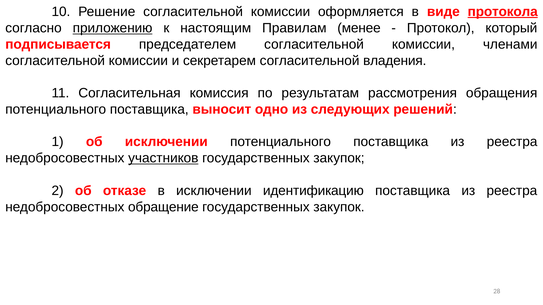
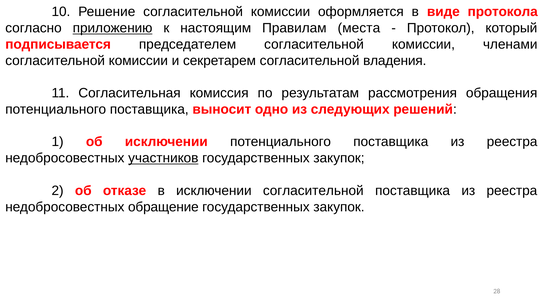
протокола underline: present -> none (503, 12)
менее: менее -> места (359, 28)
исключении идентификацию: идентификацию -> согласительной (313, 191)
